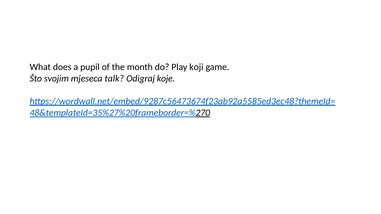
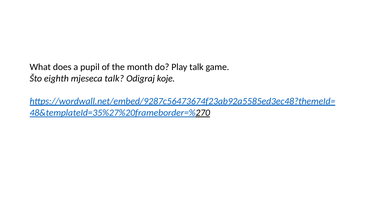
Play koji: koji -> talk (196, 67)
svojim: svojim -> eighth (56, 78)
